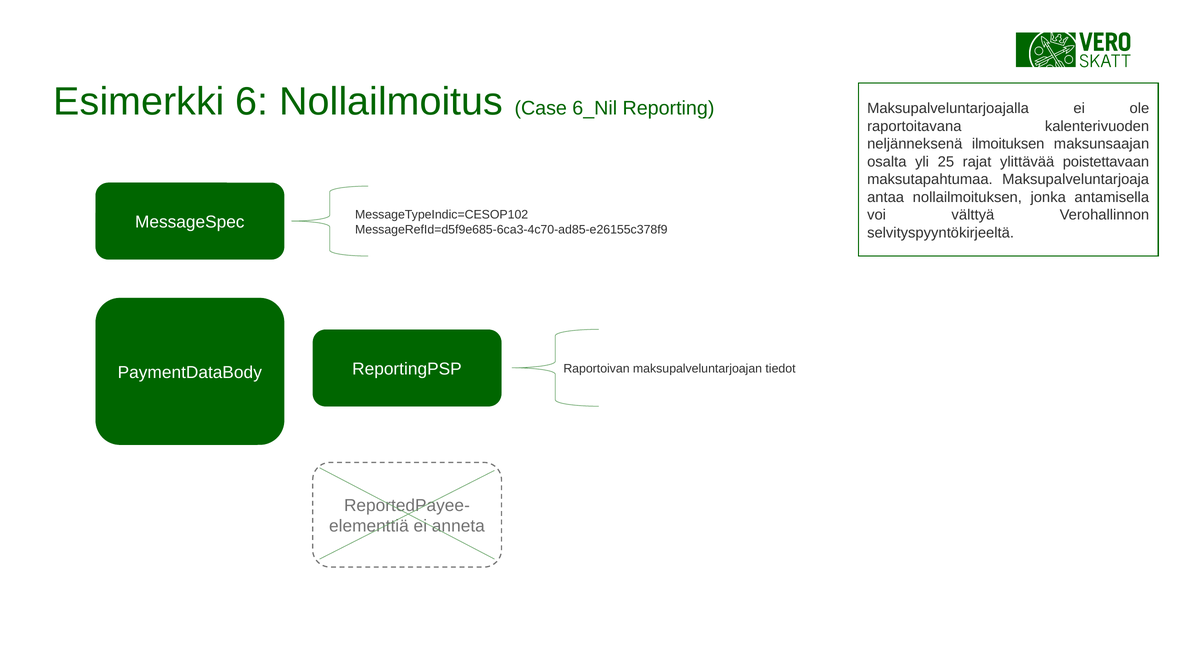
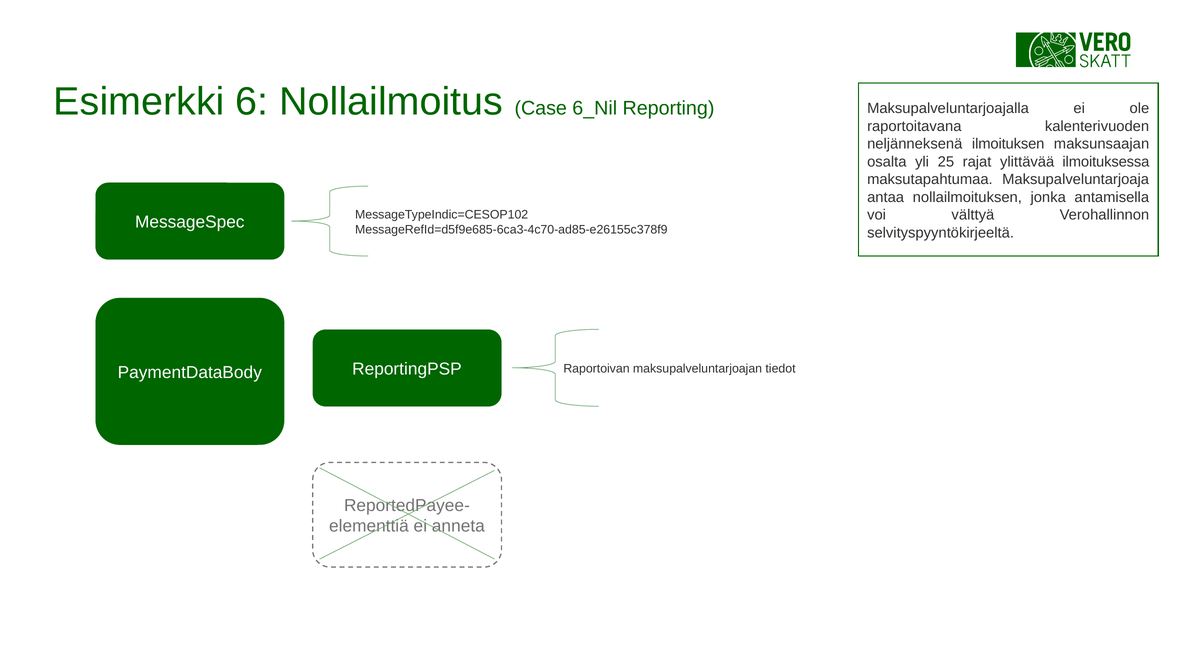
poistettavaan: poistettavaan -> ilmoituksessa (1106, 162)
